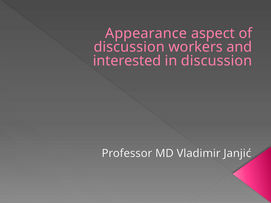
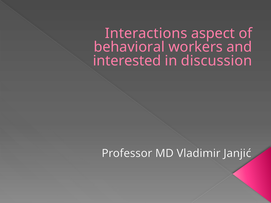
Appearance: Appearance -> Interactions (146, 33)
discussion: discussion -> behavioral (129, 47)
